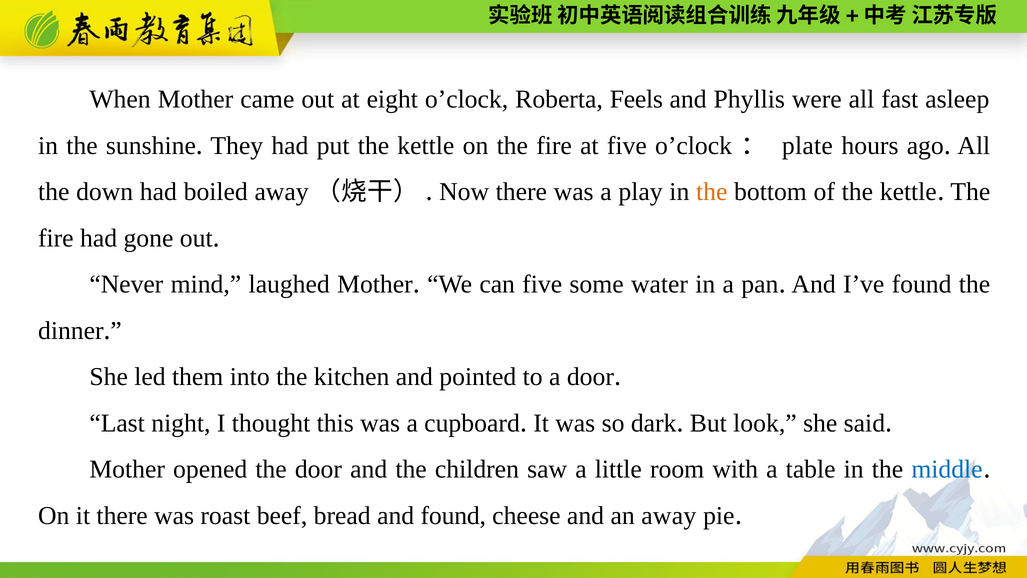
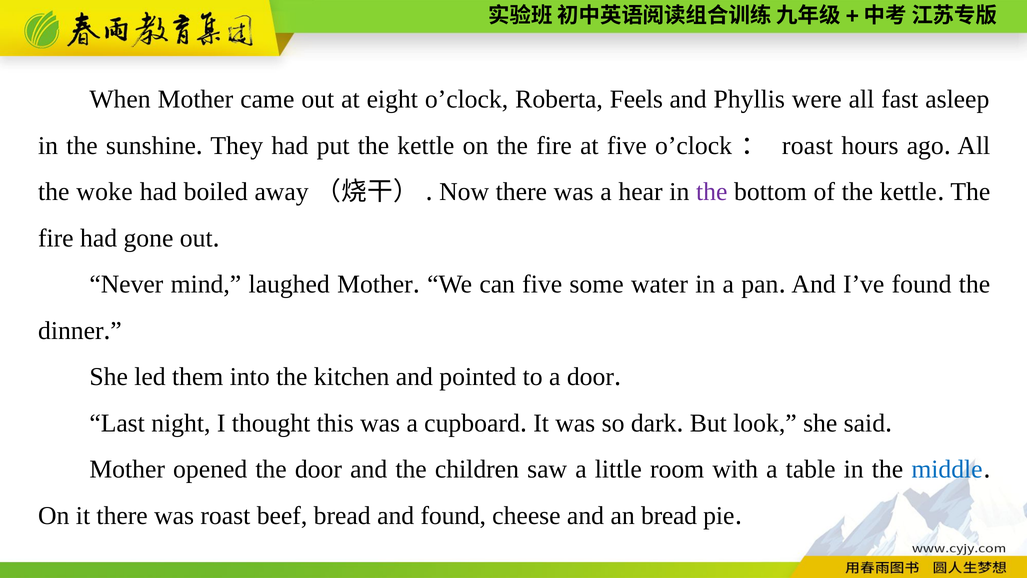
plate: plate -> roast (807, 146)
down: down -> woke (105, 192)
play: play -> hear (641, 192)
the colour: orange -> purple (712, 192)
an away: away -> bread (669, 515)
